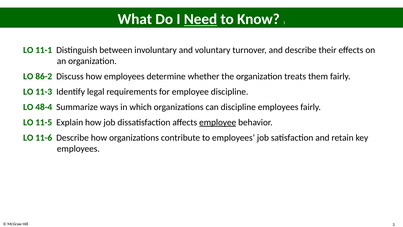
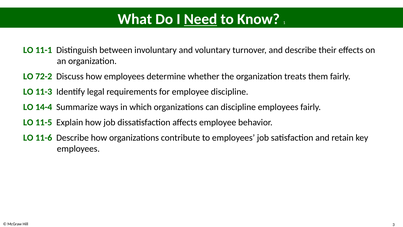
86-2: 86-2 -> 72-2 (44, 76)
48-4: 48-4 -> 14-4 (44, 107)
employee underline: present -> none (218, 122)
